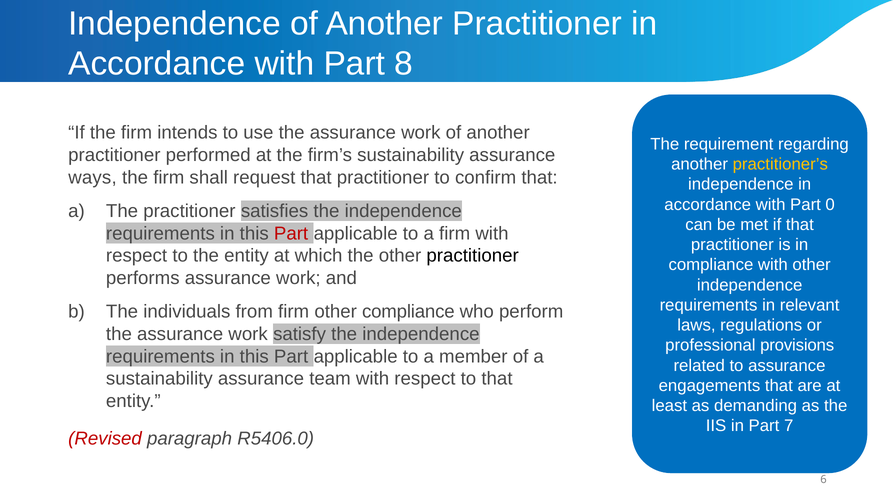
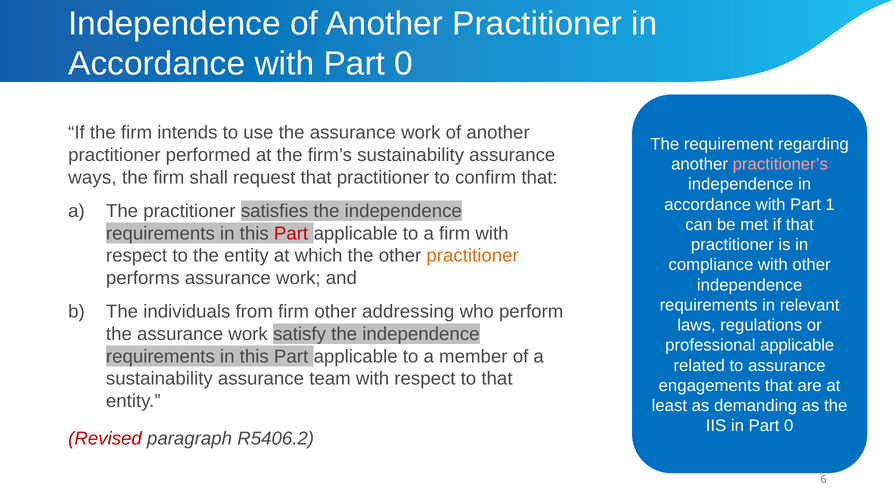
with Part 8: 8 -> 0 (404, 64)
practitioner’s colour: yellow -> pink (780, 164)
0: 0 -> 1 (830, 205)
practitioner colour: black -> orange (473, 256)
other compliance: compliance -> addressing (408, 312)
professional provisions: provisions -> applicable (797, 346)
in Part 7: 7 -> 0 (789, 426)
R5406.0: R5406.0 -> R5406.2 (276, 439)
